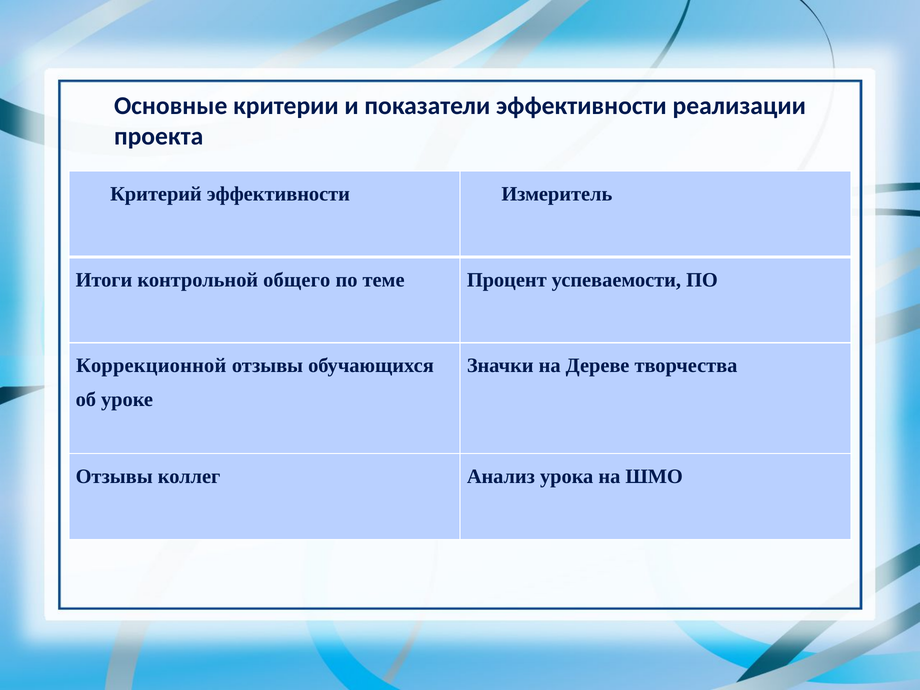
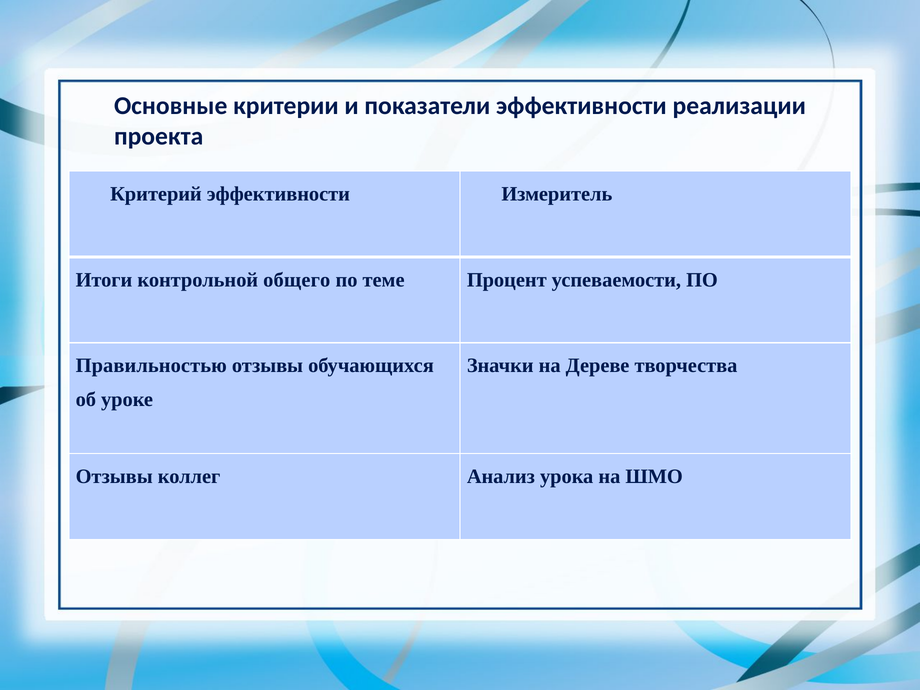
Коррекционной: Коррекционной -> Правильностью (151, 366)
